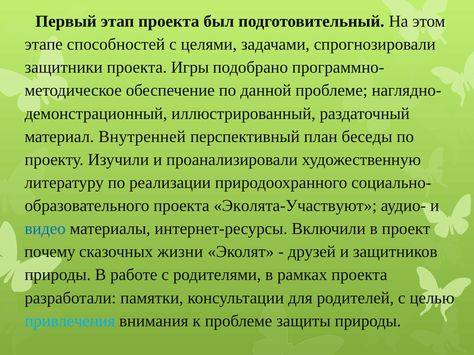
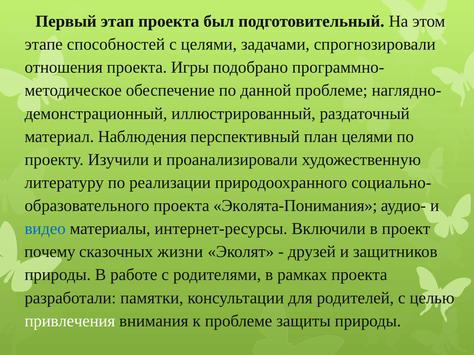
защитники: защитники -> отношения (64, 68)
Внутренней: Внутренней -> Наблюдения (142, 137)
план беседы: беседы -> целями (367, 137)
Эколята-Участвуют: Эколята-Участвуют -> Эколята-Понимания (295, 206)
привлечения colour: light blue -> white (70, 321)
